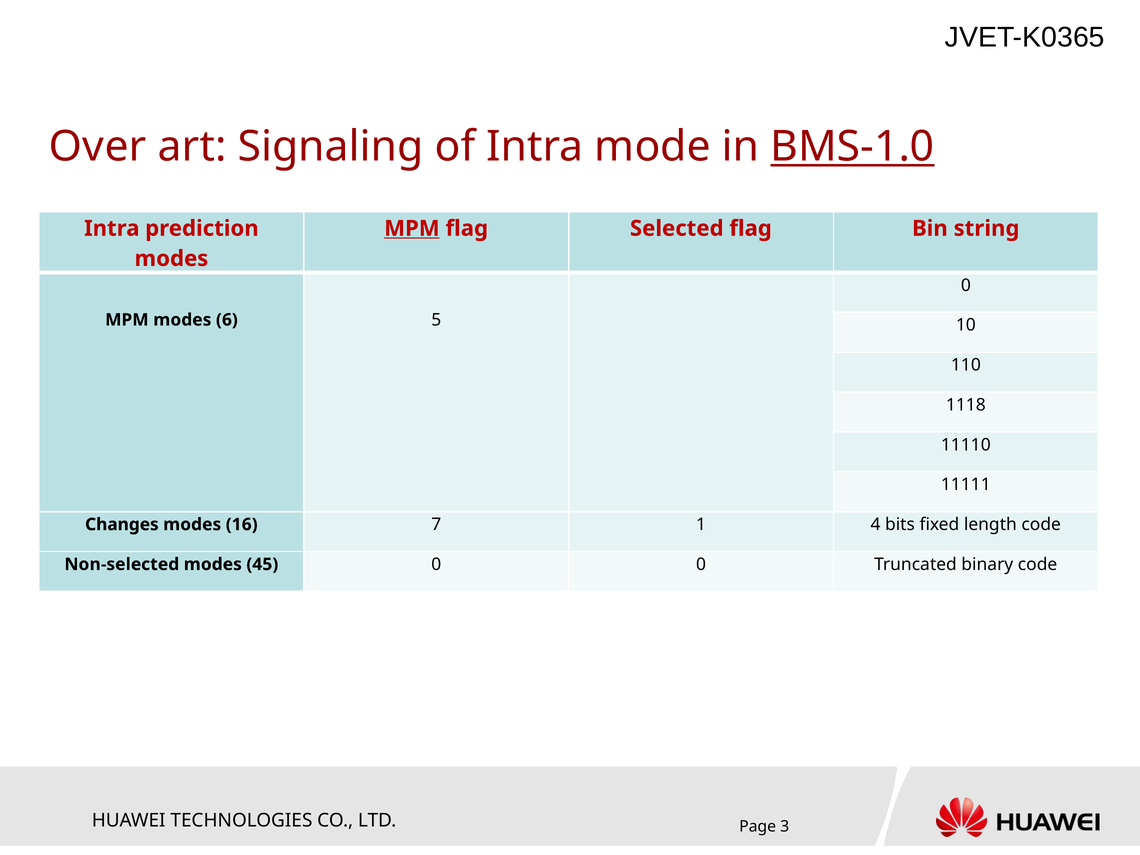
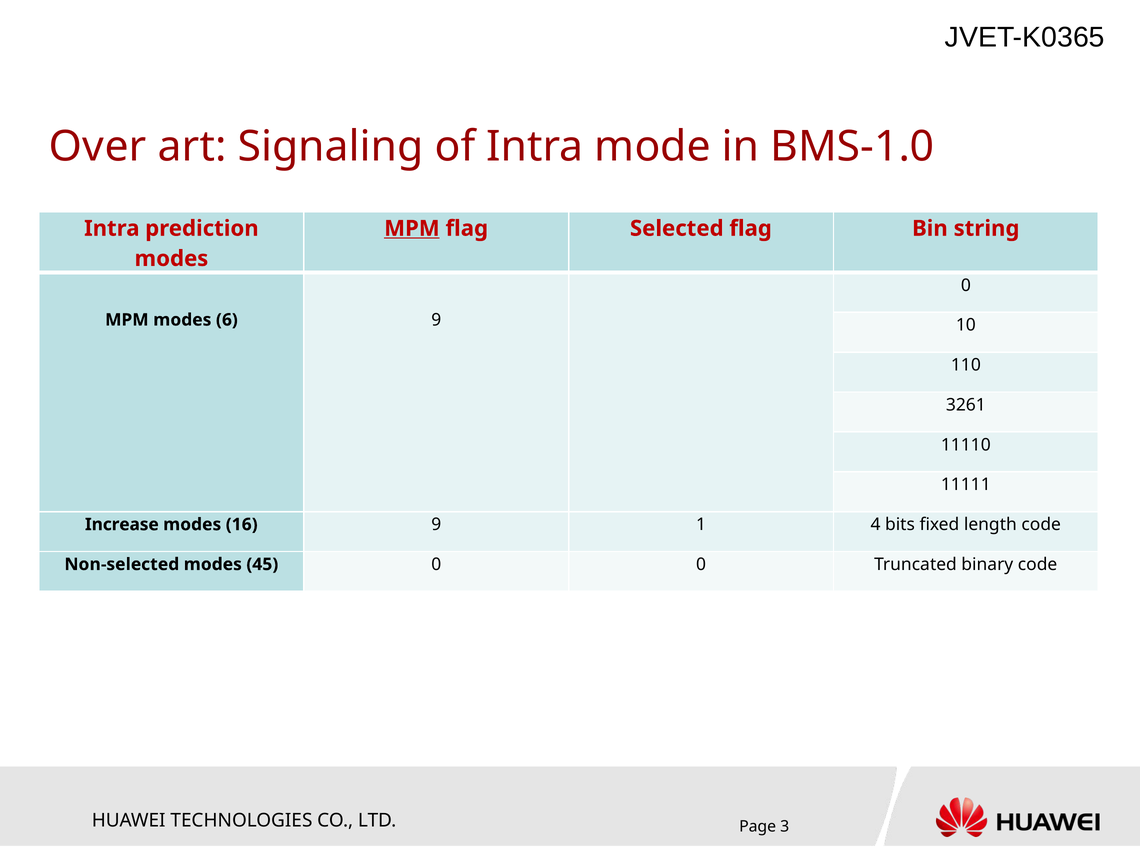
BMS-1.0 underline: present -> none (852, 147)
6 5: 5 -> 9 (436, 320)
1118: 1118 -> 3261 (966, 405)
Changes: Changes -> Increase (122, 524)
16 7: 7 -> 9 (436, 524)
